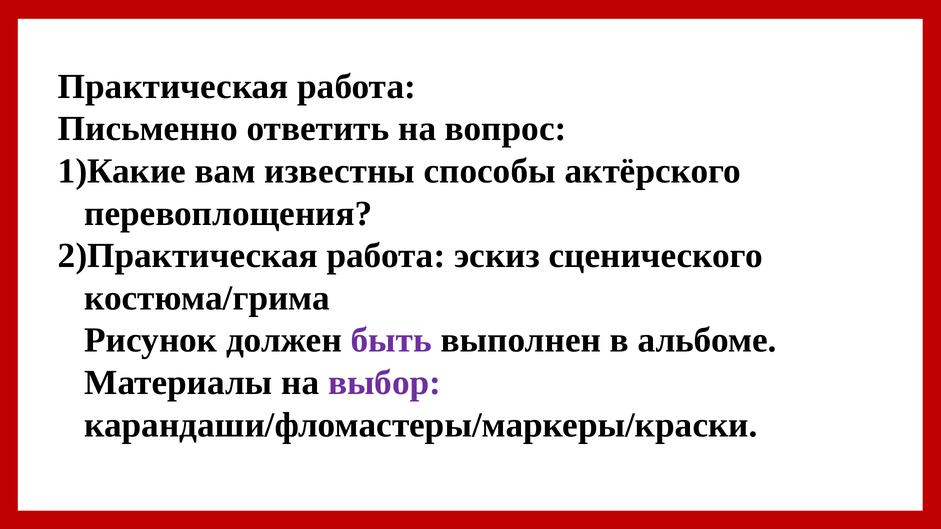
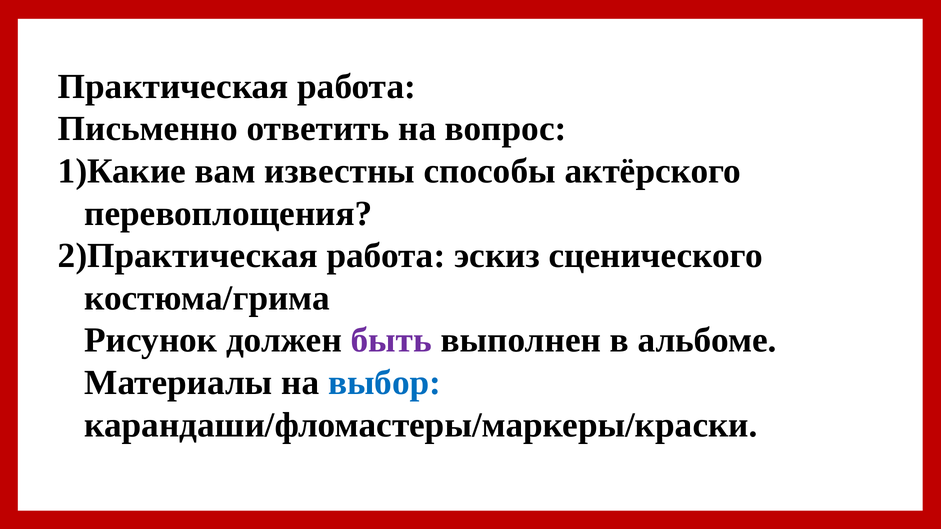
выбор colour: purple -> blue (384, 383)
